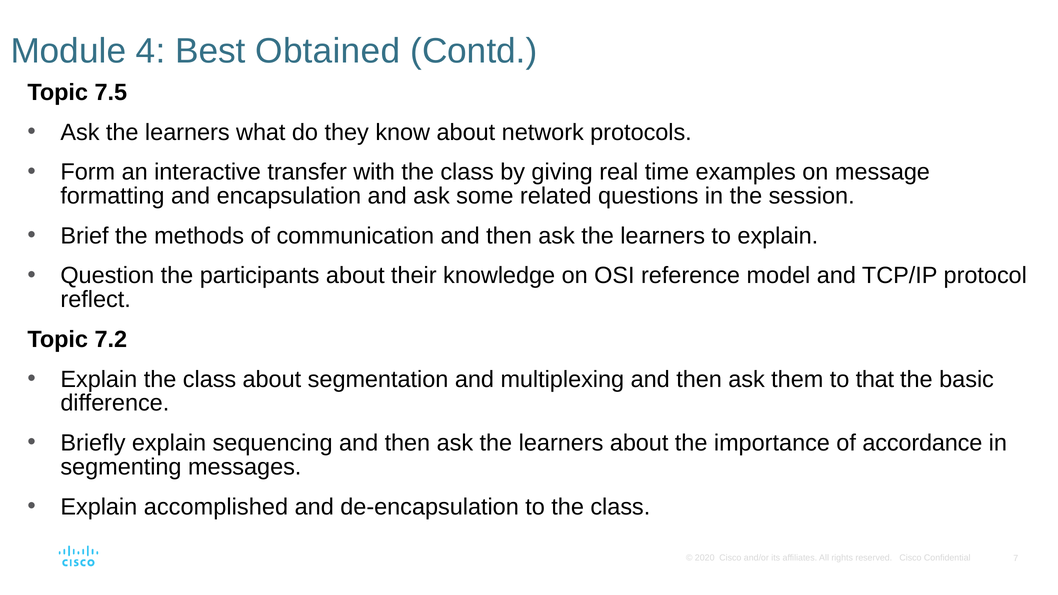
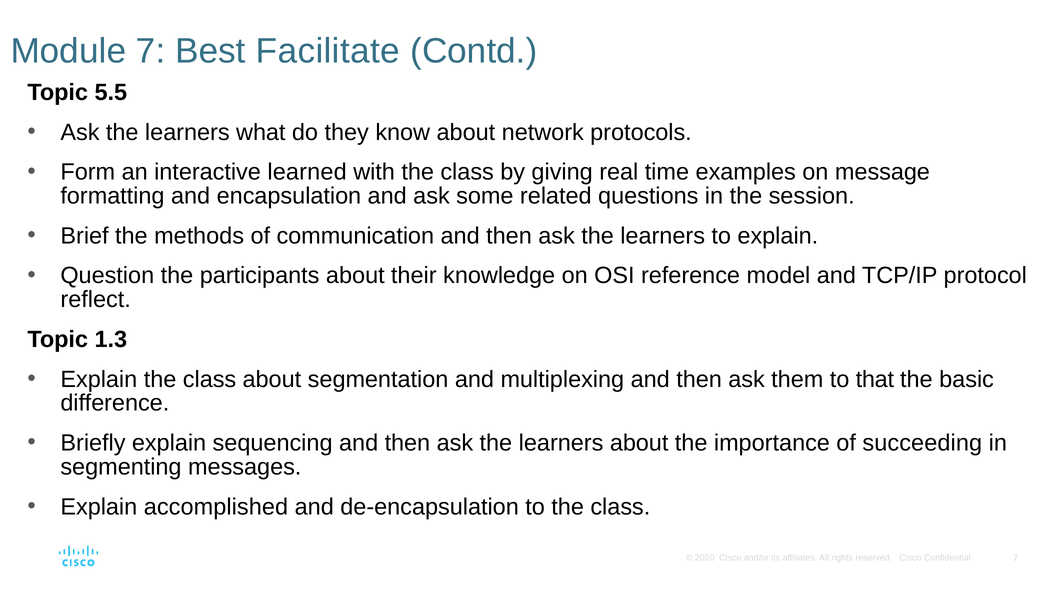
Module 4: 4 -> 7 (151, 51)
Obtained: Obtained -> Facilitate (328, 51)
7.5: 7.5 -> 5.5 (111, 93)
transfer: transfer -> learned (307, 172)
7.2: 7.2 -> 1.3 (111, 340)
accordance: accordance -> succeeding (922, 443)
